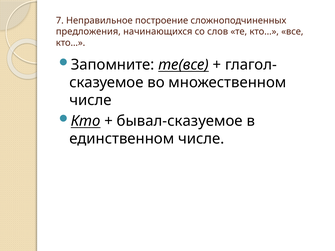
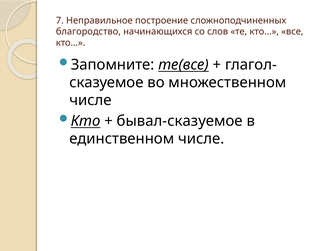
предложения: предложения -> благородство (88, 32)
